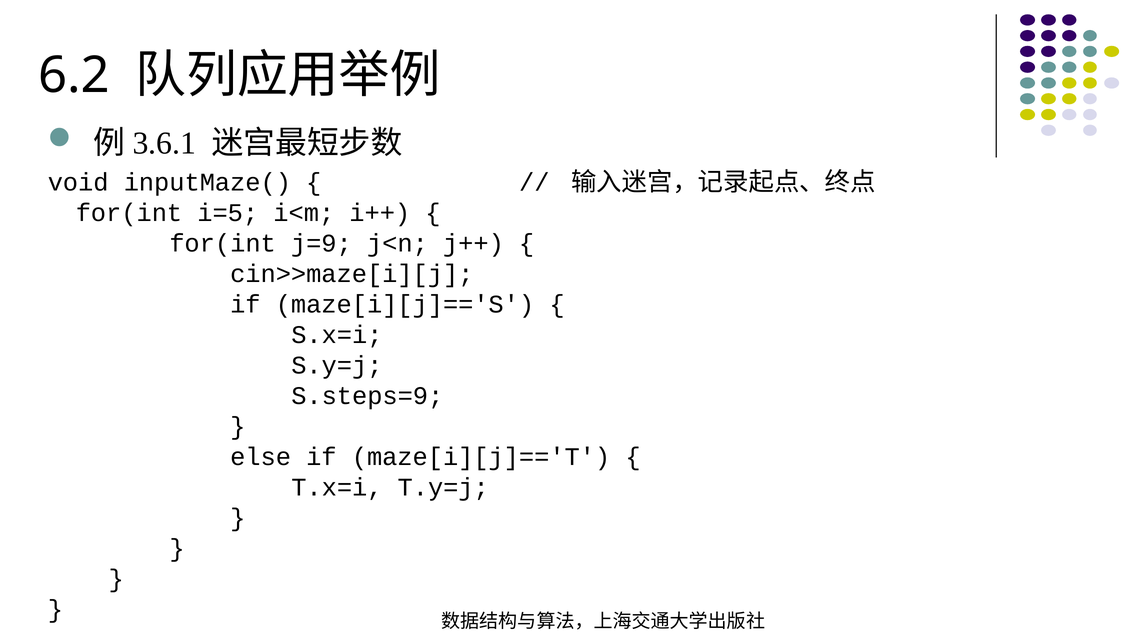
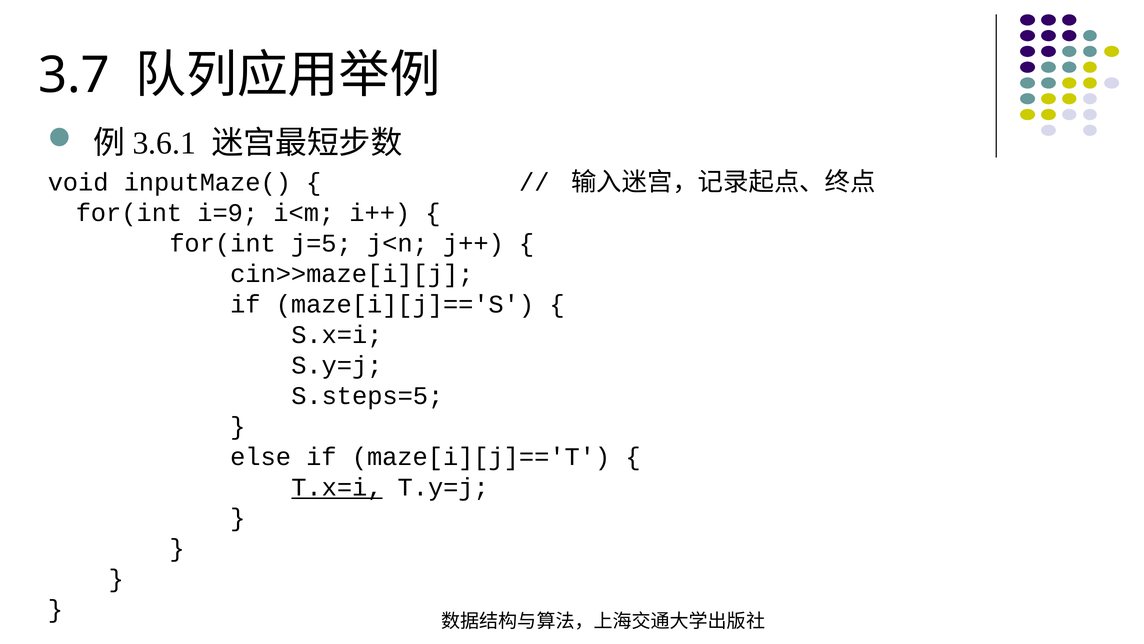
6.2: 6.2 -> 3.7 (74, 75)
i=5: i=5 -> i=9 (228, 213)
j=9: j=9 -> j=5 (321, 243)
S.steps=9: S.steps=9 -> S.steps=5 (367, 396)
T.x=i underline: none -> present (337, 487)
